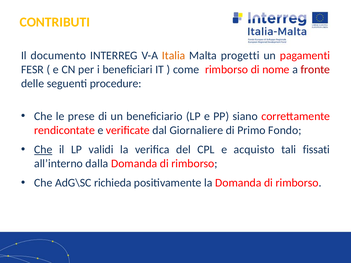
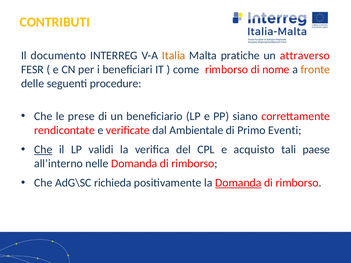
progetti: progetti -> pratiche (240, 56)
pagamenti: pagamenti -> attraverso (305, 56)
fronte colour: red -> orange (315, 70)
Giornaliere: Giornaliere -> Ambientale (196, 130)
Fondo: Fondo -> Eventi (285, 130)
fissati: fissati -> paese (316, 150)
dalla: dalla -> nelle (97, 164)
Domanda underline: none -> present (238, 183)
